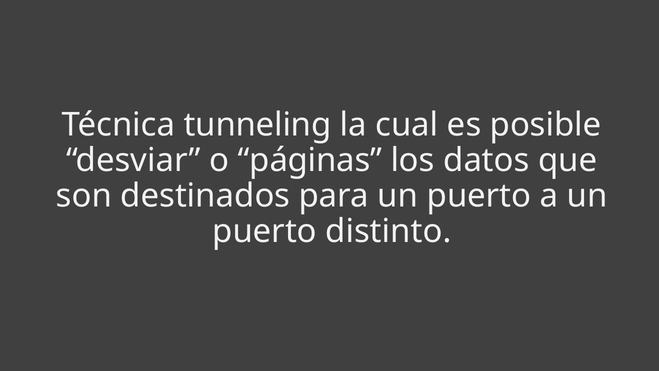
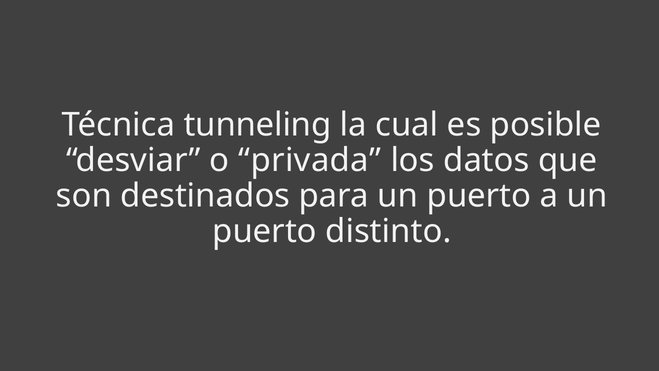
páginas: páginas -> privada (310, 160)
